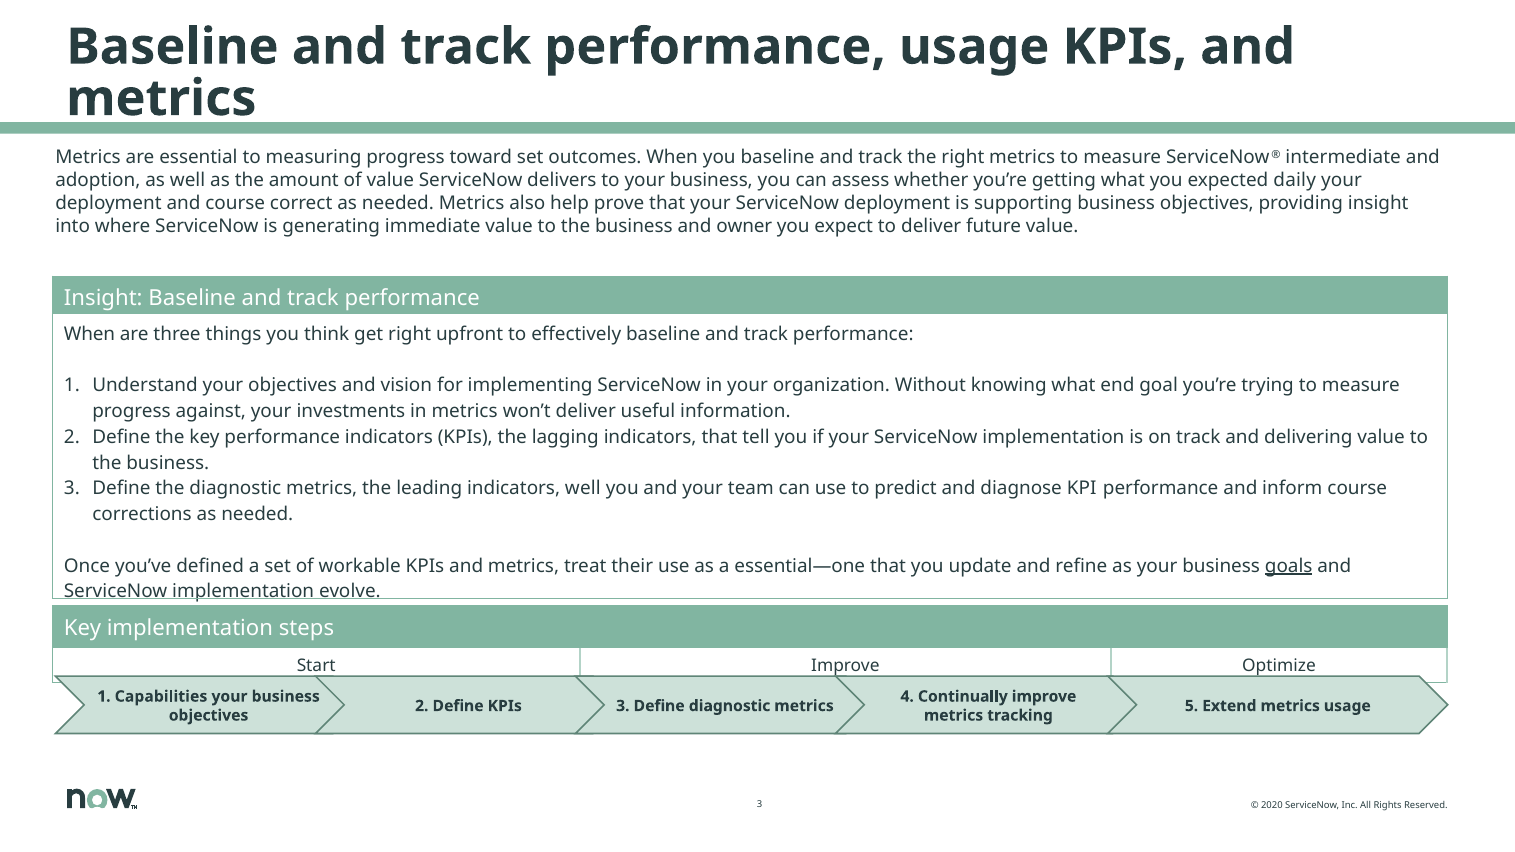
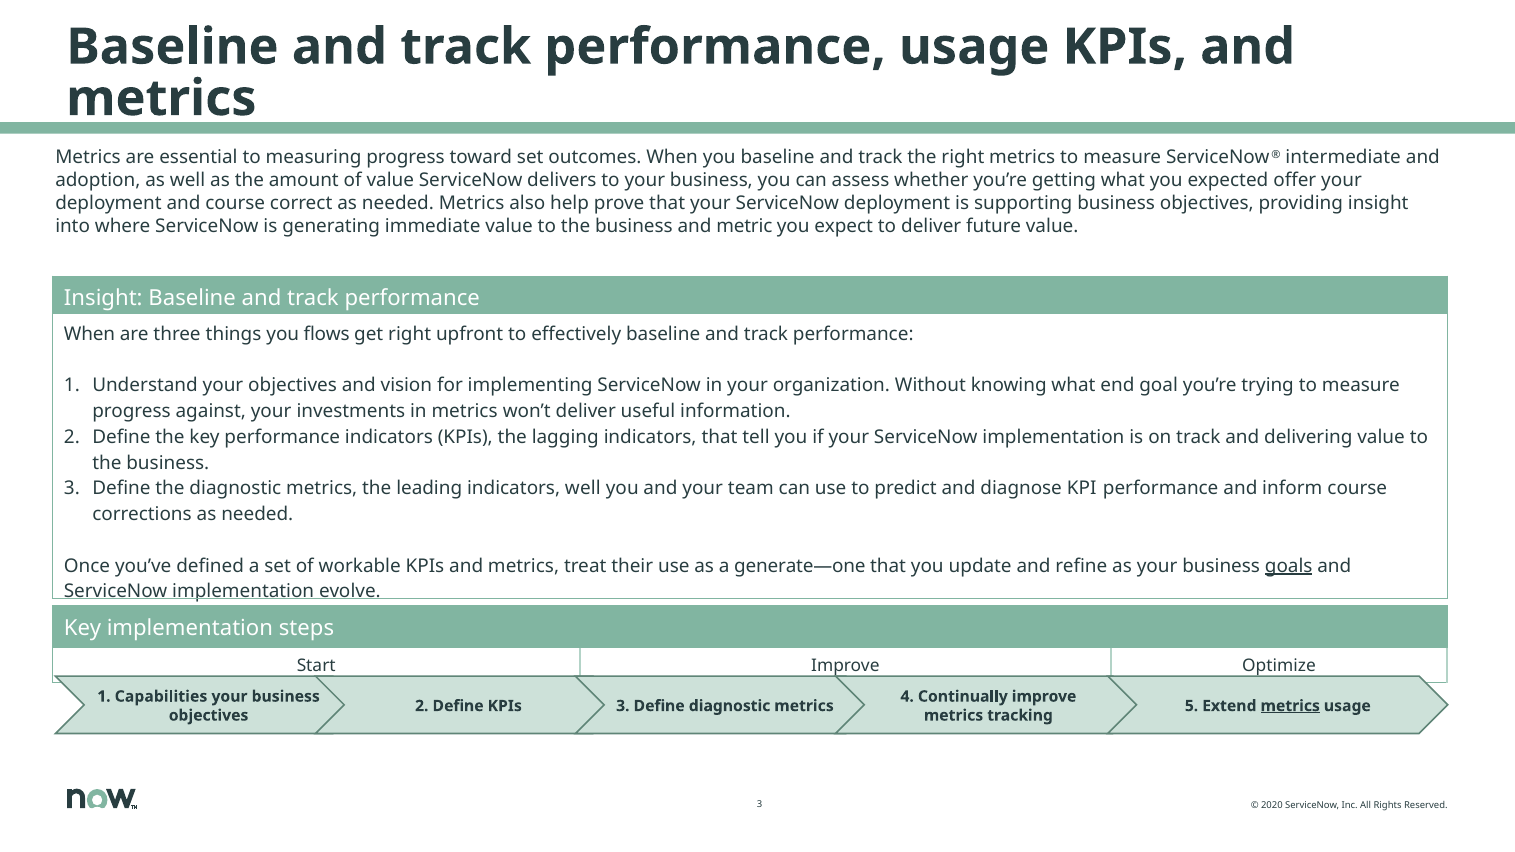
daily: daily -> offer (1295, 180)
owner: owner -> metric (744, 226)
think: think -> flows (327, 334)
essential—one: essential—one -> generate—one (800, 566)
metrics underline: none -> present (1290, 706)
